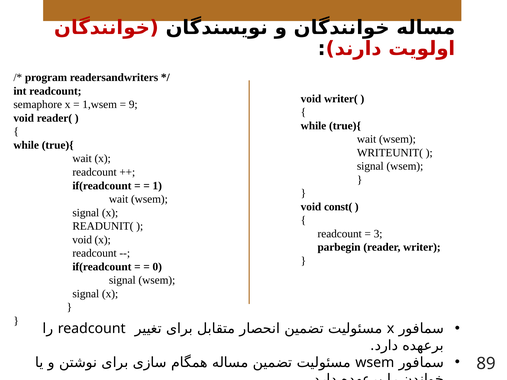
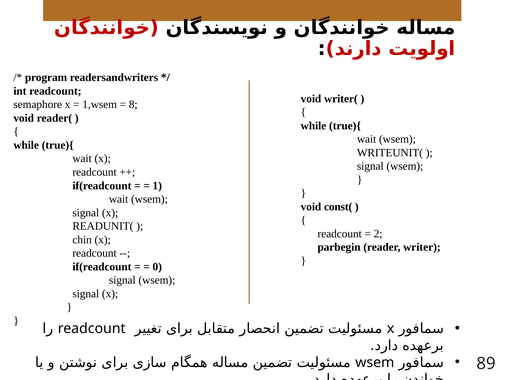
9: 9 -> 8 (133, 105)
3: 3 -> 2 (378, 234)
void: void -> chin (82, 240)
